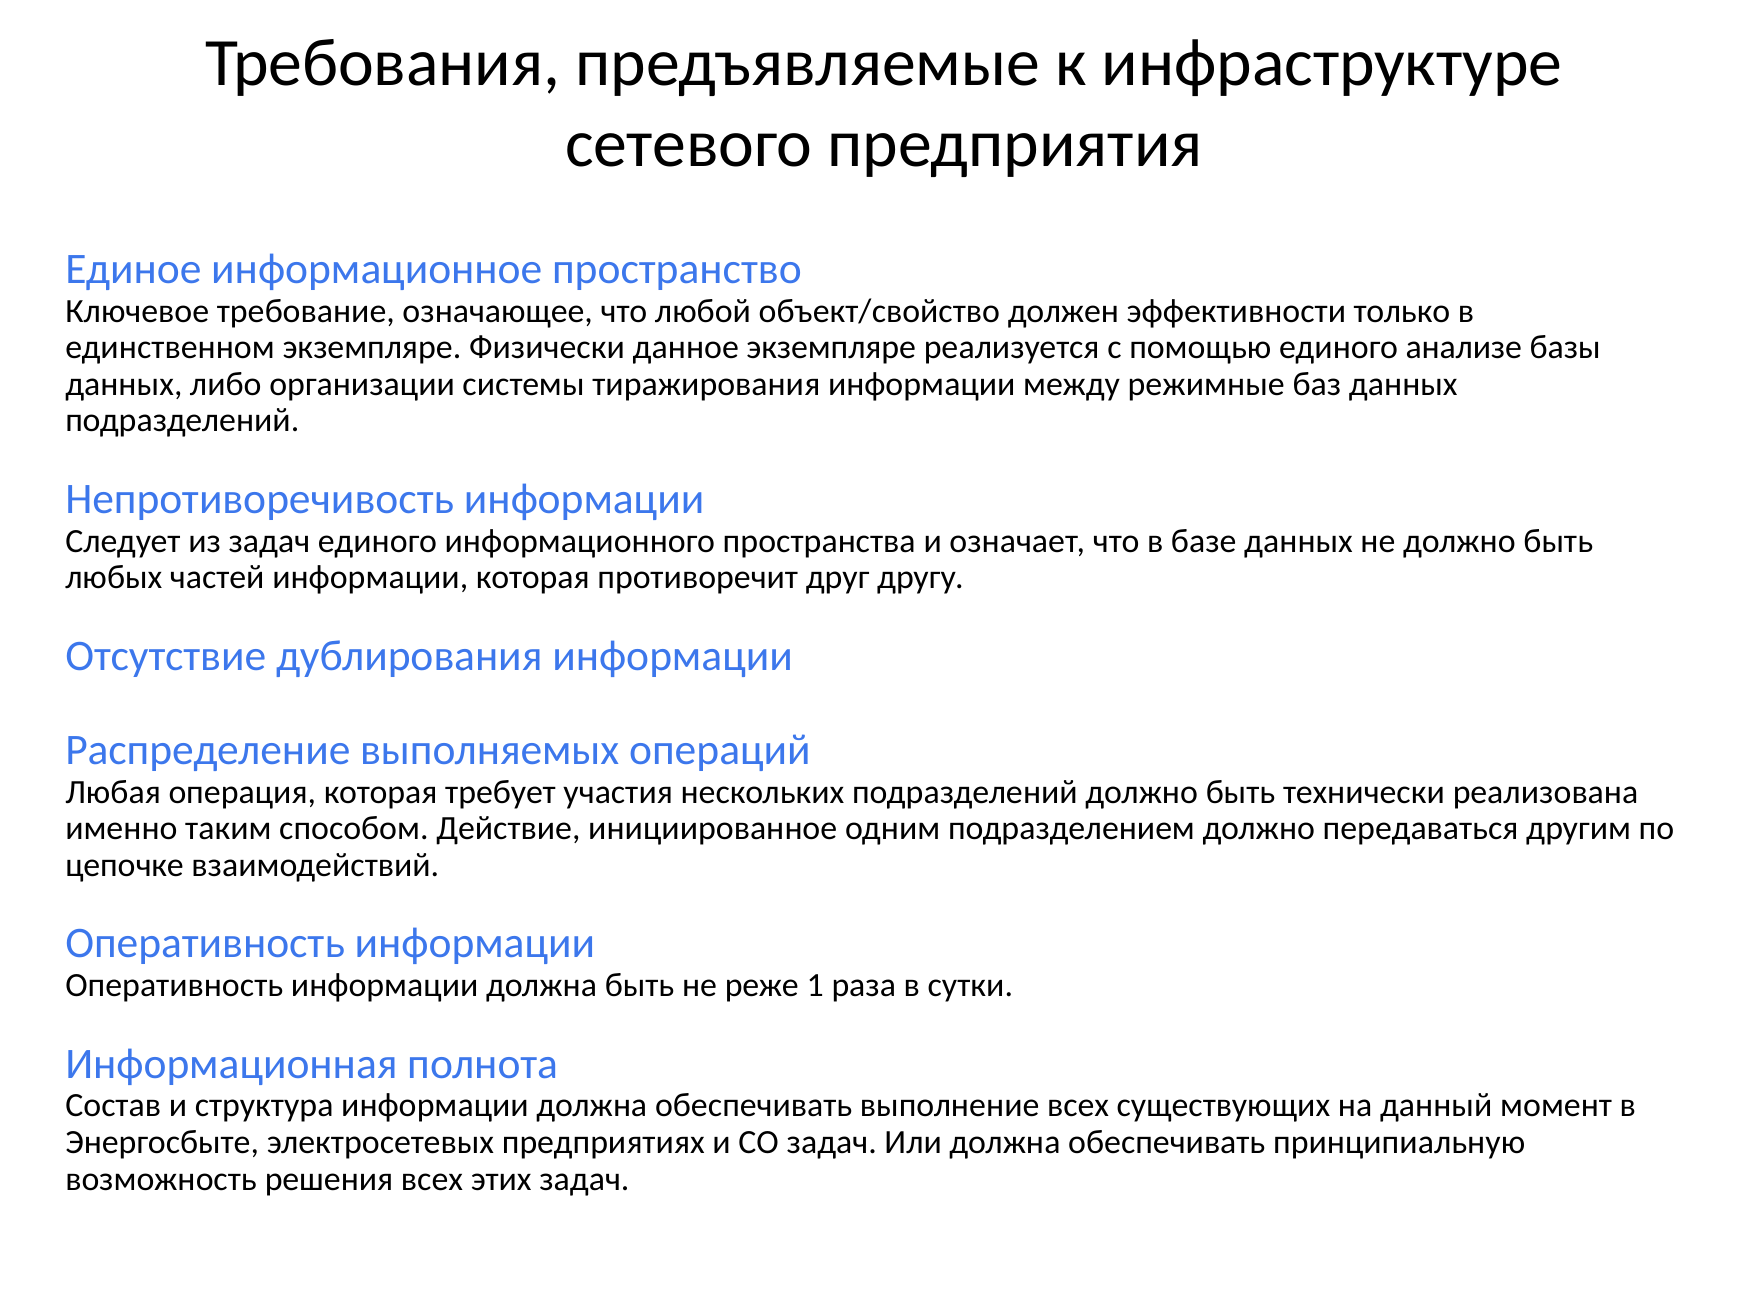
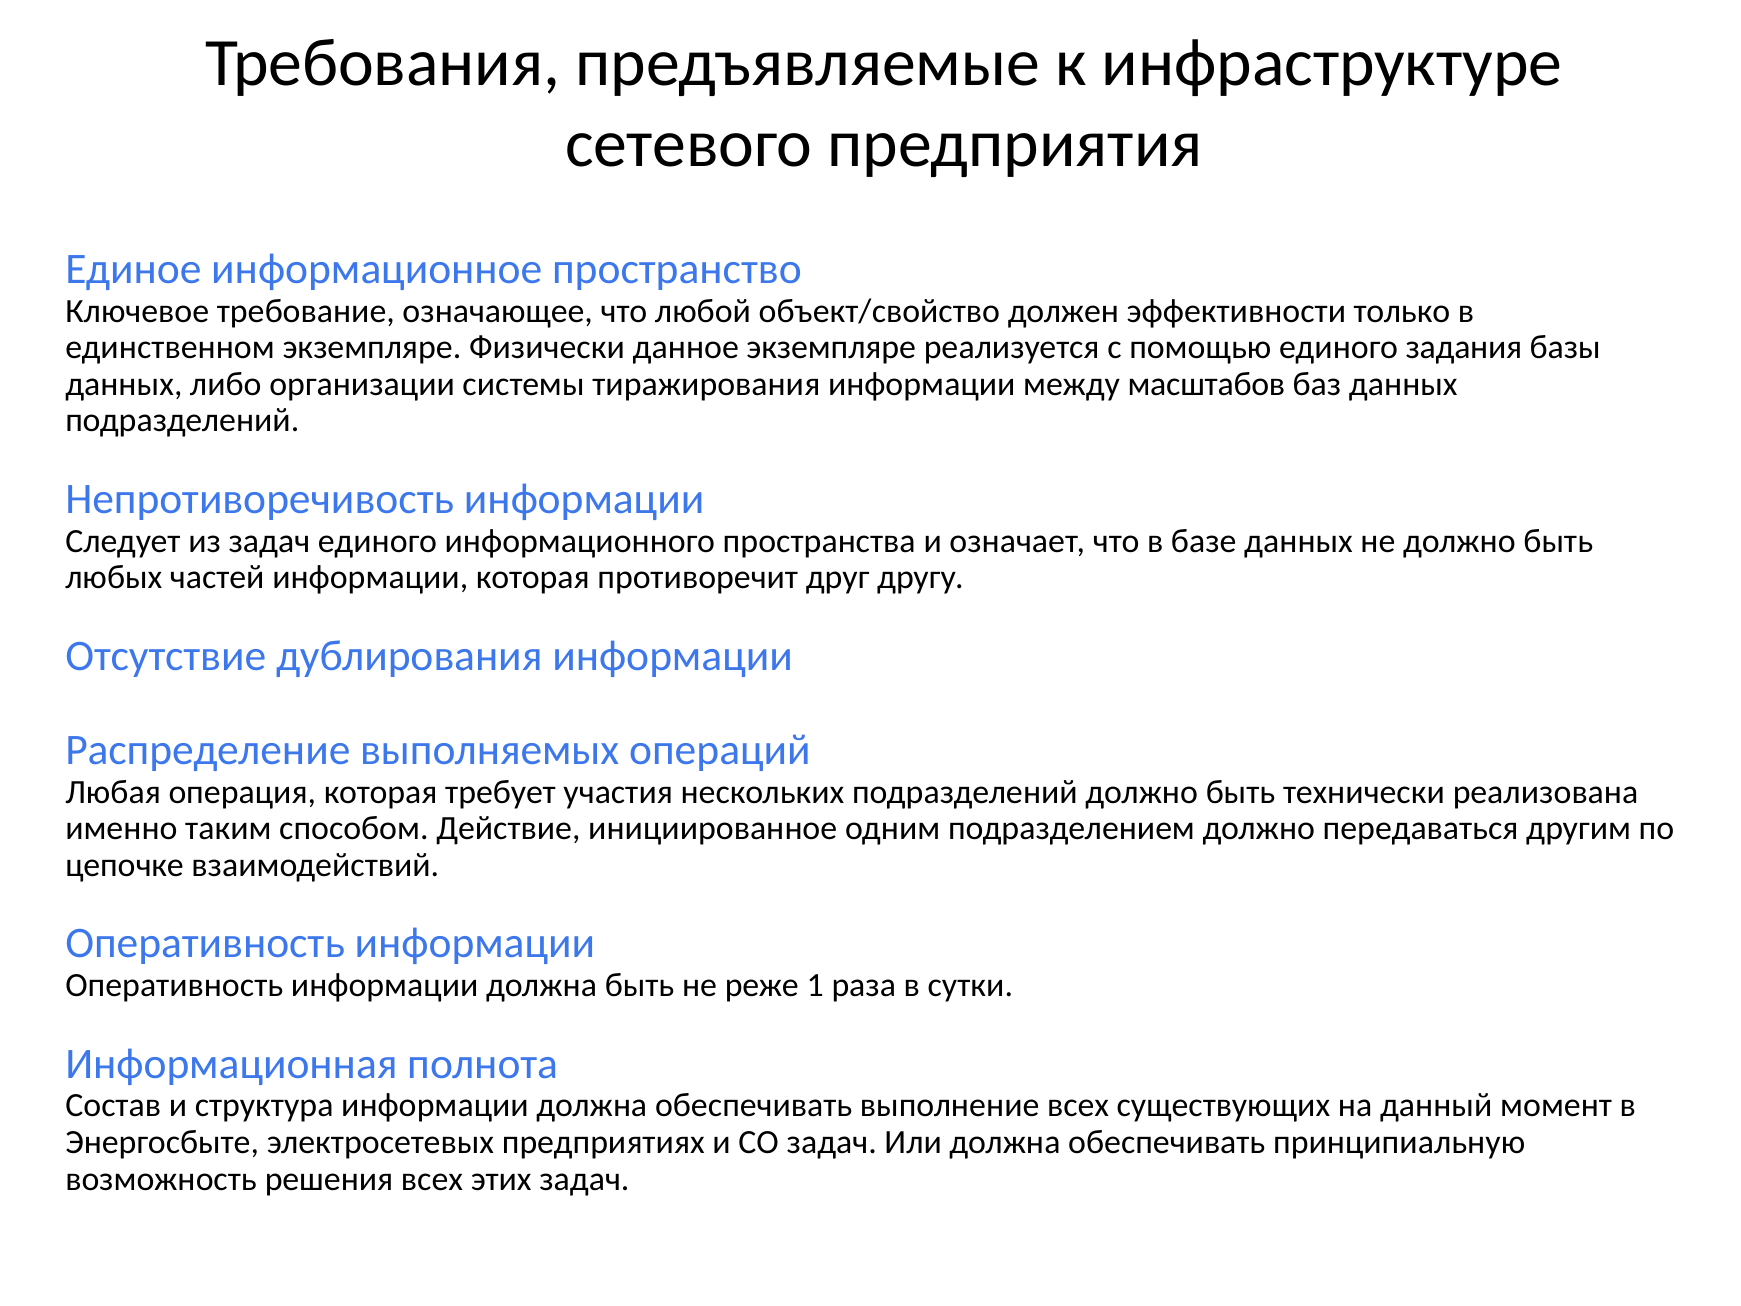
анализе: анализе -> задания (1464, 347)
режимные: режимные -> масштабов (1206, 384)
